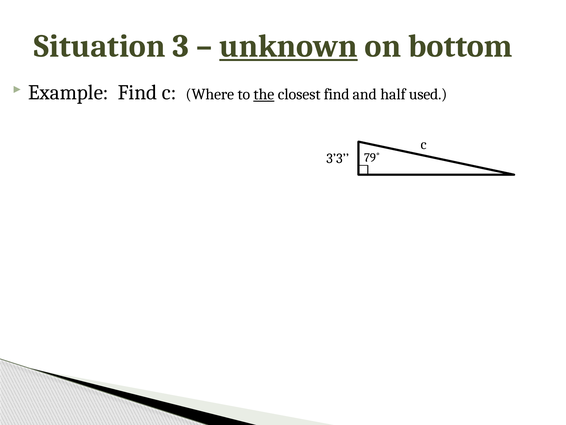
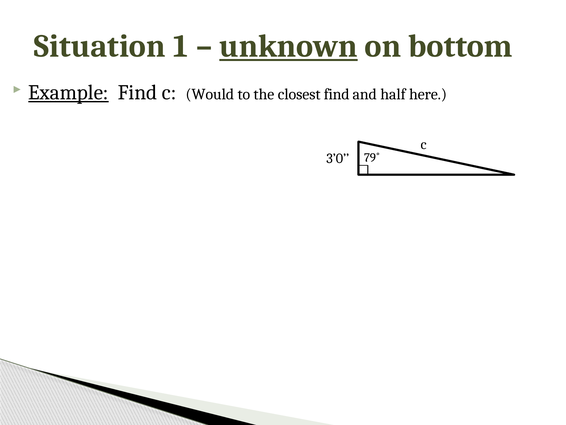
3: 3 -> 1 (181, 46)
Example underline: none -> present (68, 92)
Where: Where -> Would (210, 94)
the underline: present -> none (264, 94)
used: used -> here (428, 94)
3’3: 3’3 -> 3’0 (338, 158)
